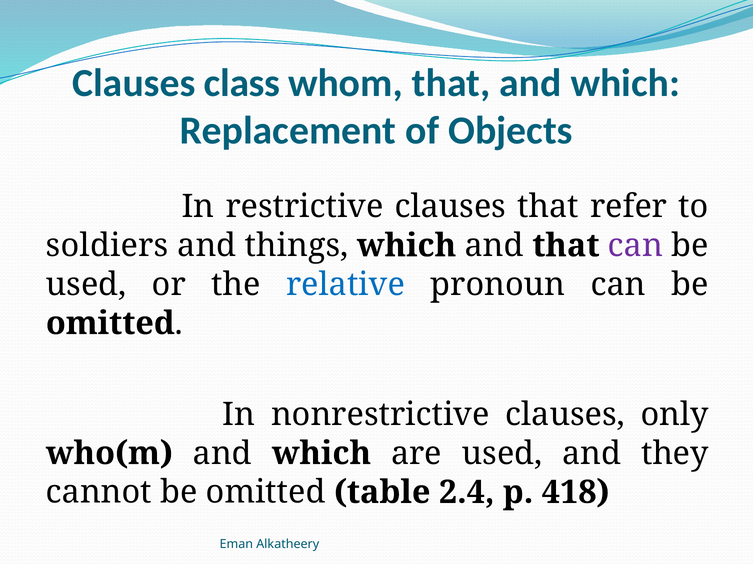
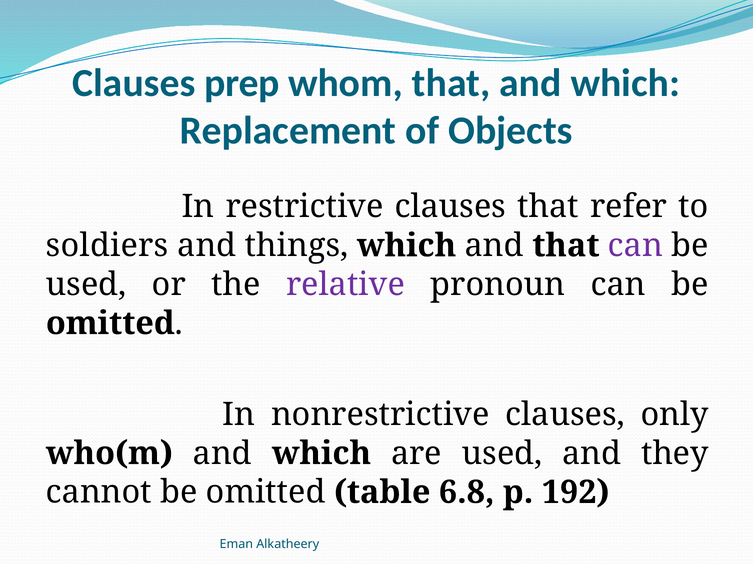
class: class -> prep (242, 83)
relative colour: blue -> purple (346, 285)
2.4: 2.4 -> 6.8 (467, 493)
418: 418 -> 192 (576, 493)
